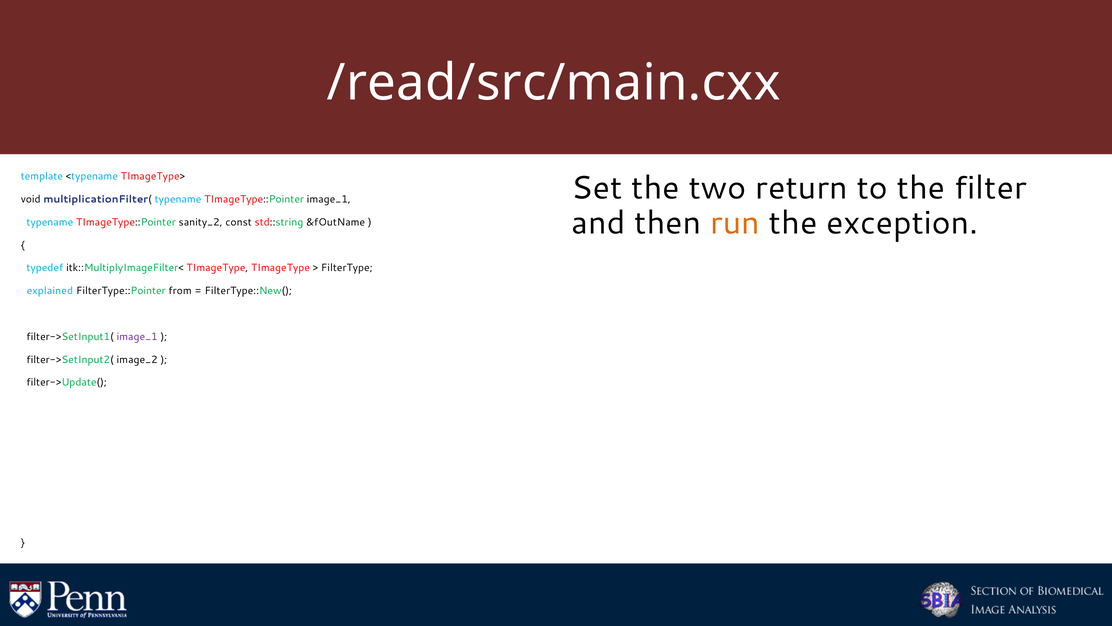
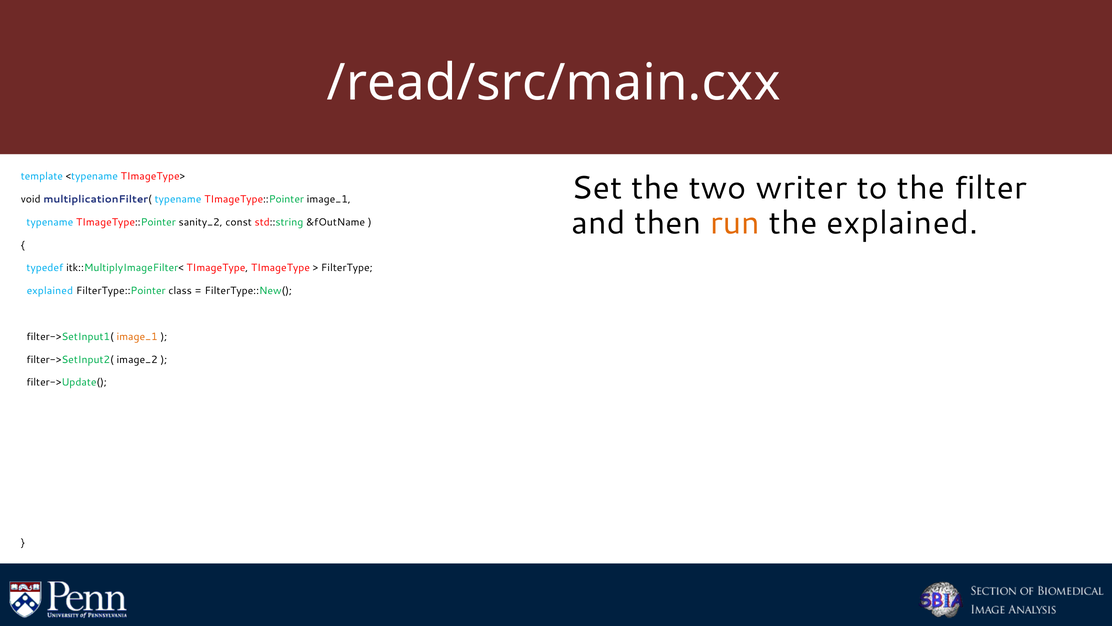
two return: return -> writer (802, 188)
the exception: exception -> explained (902, 223)
from: from -> class (180, 291)
image_1 colour: purple -> orange (137, 336)
